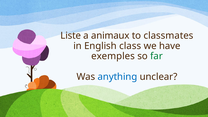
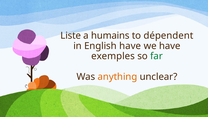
animaux: animaux -> humains (110, 36)
classmates: classmates -> dépendent (168, 36)
English class: class -> have (130, 46)
anything colour: blue -> orange (117, 77)
